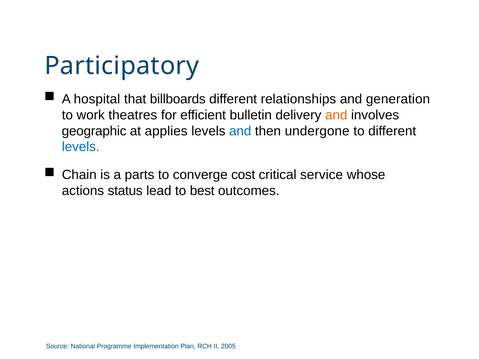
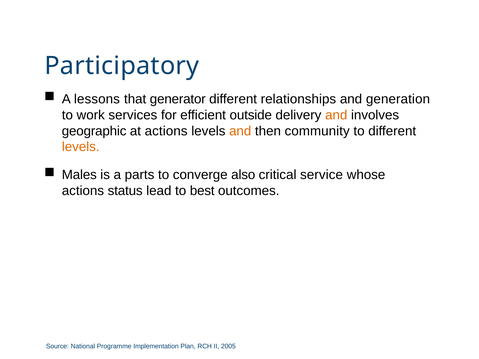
hospital: hospital -> lessons (97, 99)
billboards: billboards -> generator (178, 99)
theatres: theatres -> services (133, 115)
bulletin: bulletin -> outside (251, 115)
at applies: applies -> actions (166, 131)
and colour: blue -> orange (240, 131)
undergone: undergone -> community (317, 131)
levels colour: blue -> orange (81, 147)
Chain: Chain -> Males (79, 175)
cost: cost -> also (243, 175)
